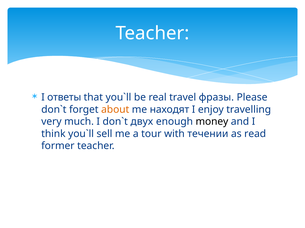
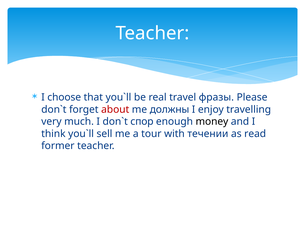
ответы: ответы -> choose (64, 98)
about colour: orange -> red (115, 110)
находят: находят -> должны (170, 110)
двух: двух -> спор (142, 122)
